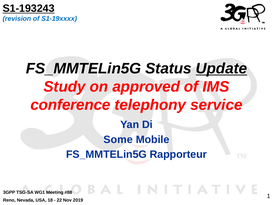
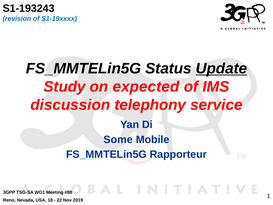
S1-193243 underline: present -> none (29, 8)
approved: approved -> expected (146, 87)
conference: conference -> discussion (70, 105)
